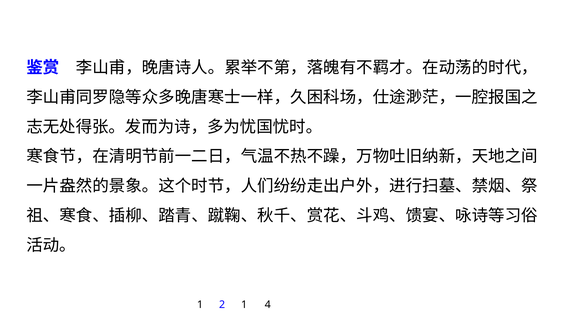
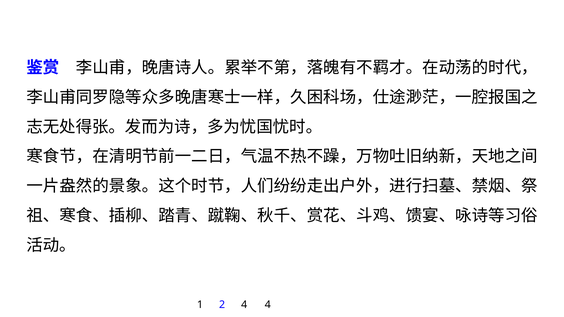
2 1: 1 -> 4 (244, 305)
